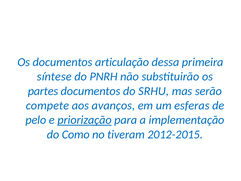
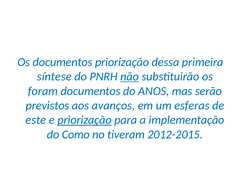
documentos articulação: articulação -> priorização (122, 62)
não underline: none -> present (130, 76)
partes: partes -> foram (43, 91)
SRHU: SRHU -> ANOS (154, 91)
compete: compete -> previstos (47, 105)
pelo: pelo -> este (36, 120)
